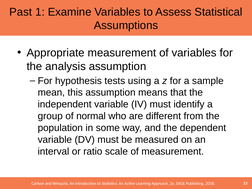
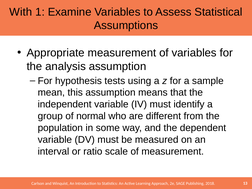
Past: Past -> With (21, 12)
